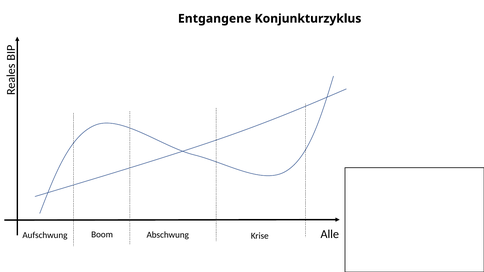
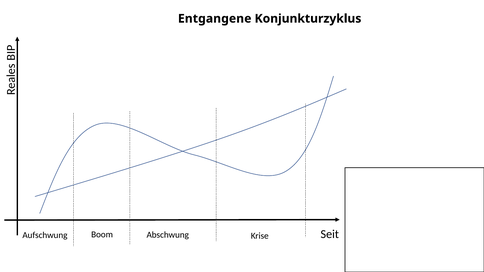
Alle: Alle -> Seit (330, 234)
